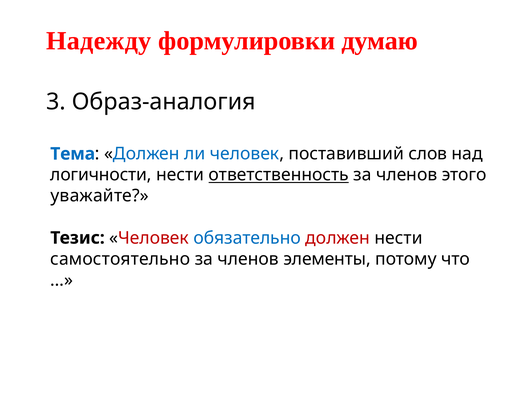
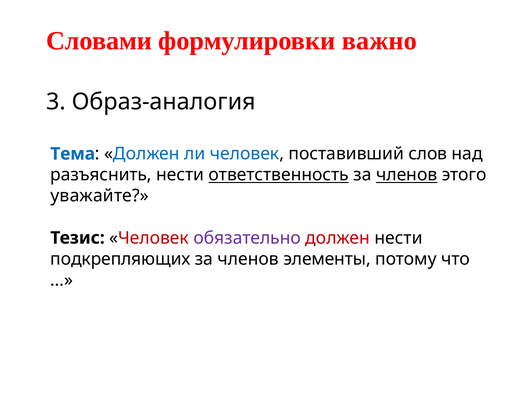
Надежду: Надежду -> Словами (99, 41)
думаю: думаю -> важно (379, 41)
логичности: логичности -> разъяснить (101, 175)
членов underline: none -> present (407, 175)
обязательно colour: blue -> purple (247, 238)
самостоятельно: самостоятельно -> подкрепляющих (120, 259)
